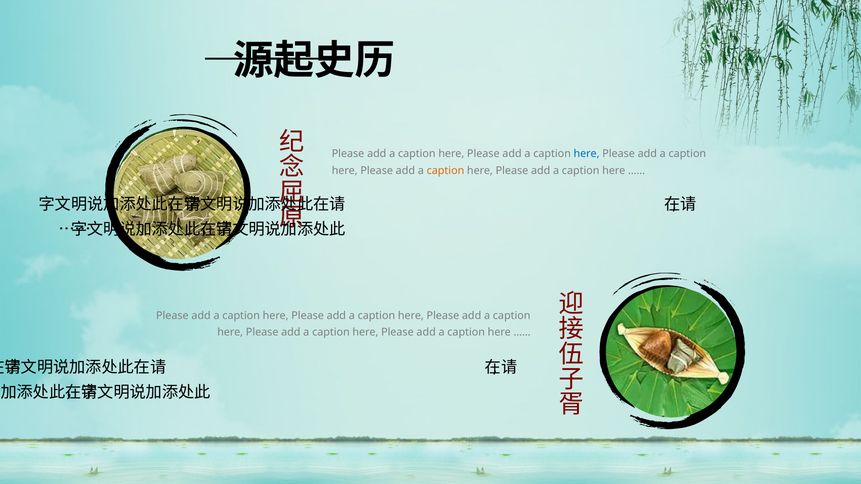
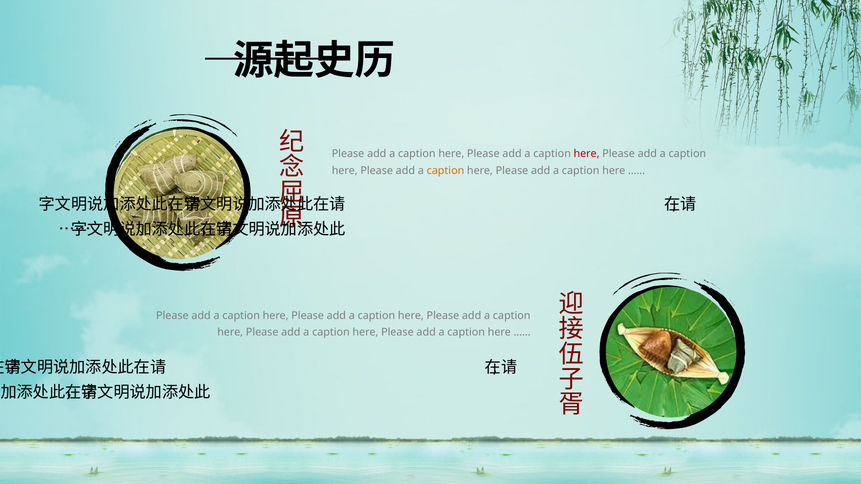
here colour: blue -> red (587, 154)
